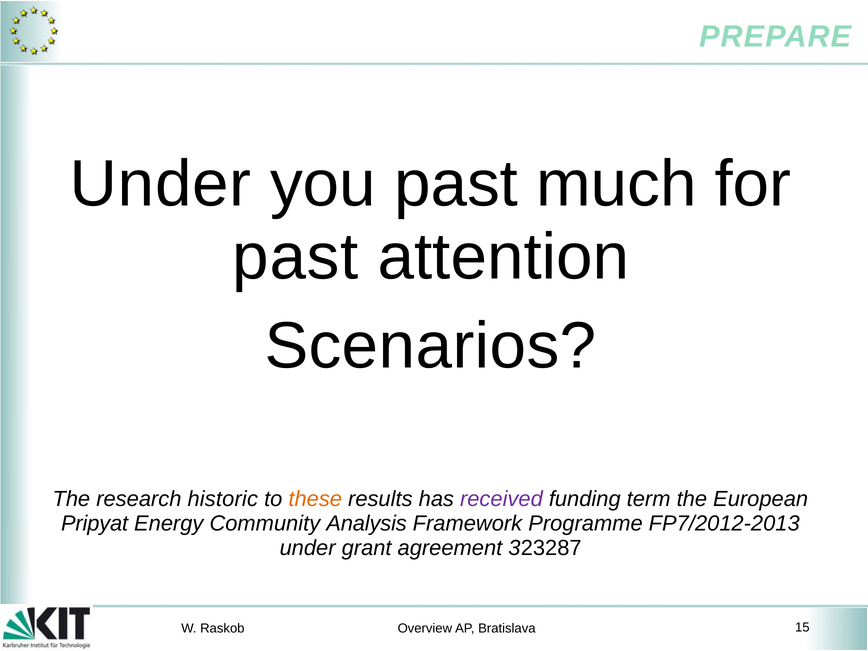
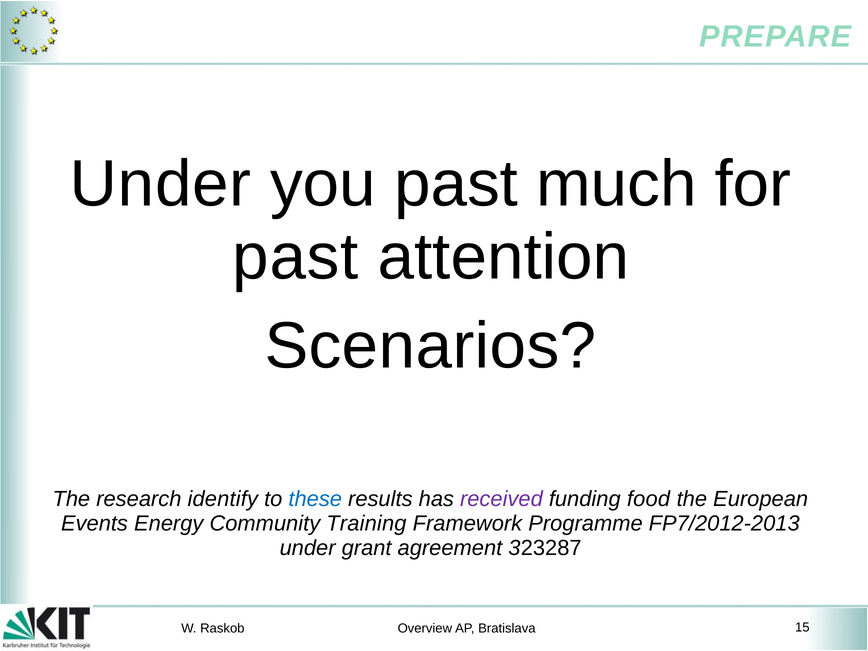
historic: historic -> identify (223, 499)
these colour: orange -> blue (315, 499)
term: term -> food (649, 499)
Pripyat: Pripyat -> Events (95, 524)
Analysis: Analysis -> Training (366, 524)
